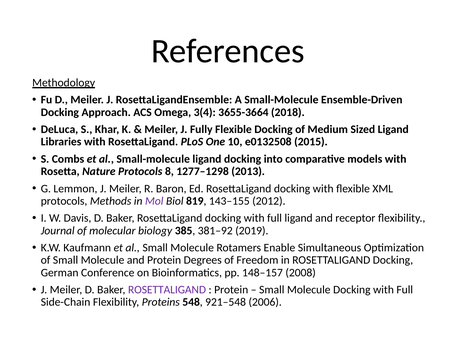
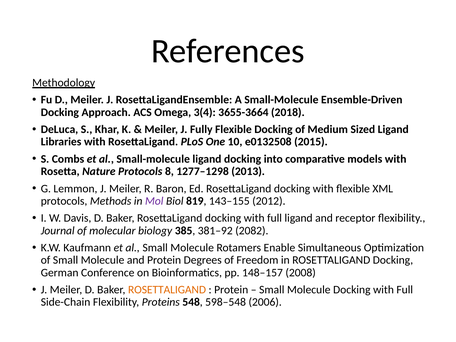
2019: 2019 -> 2082 (252, 231)
ROSETTALIGAND colour: purple -> orange (167, 290)
921–548: 921–548 -> 598–548 (226, 302)
